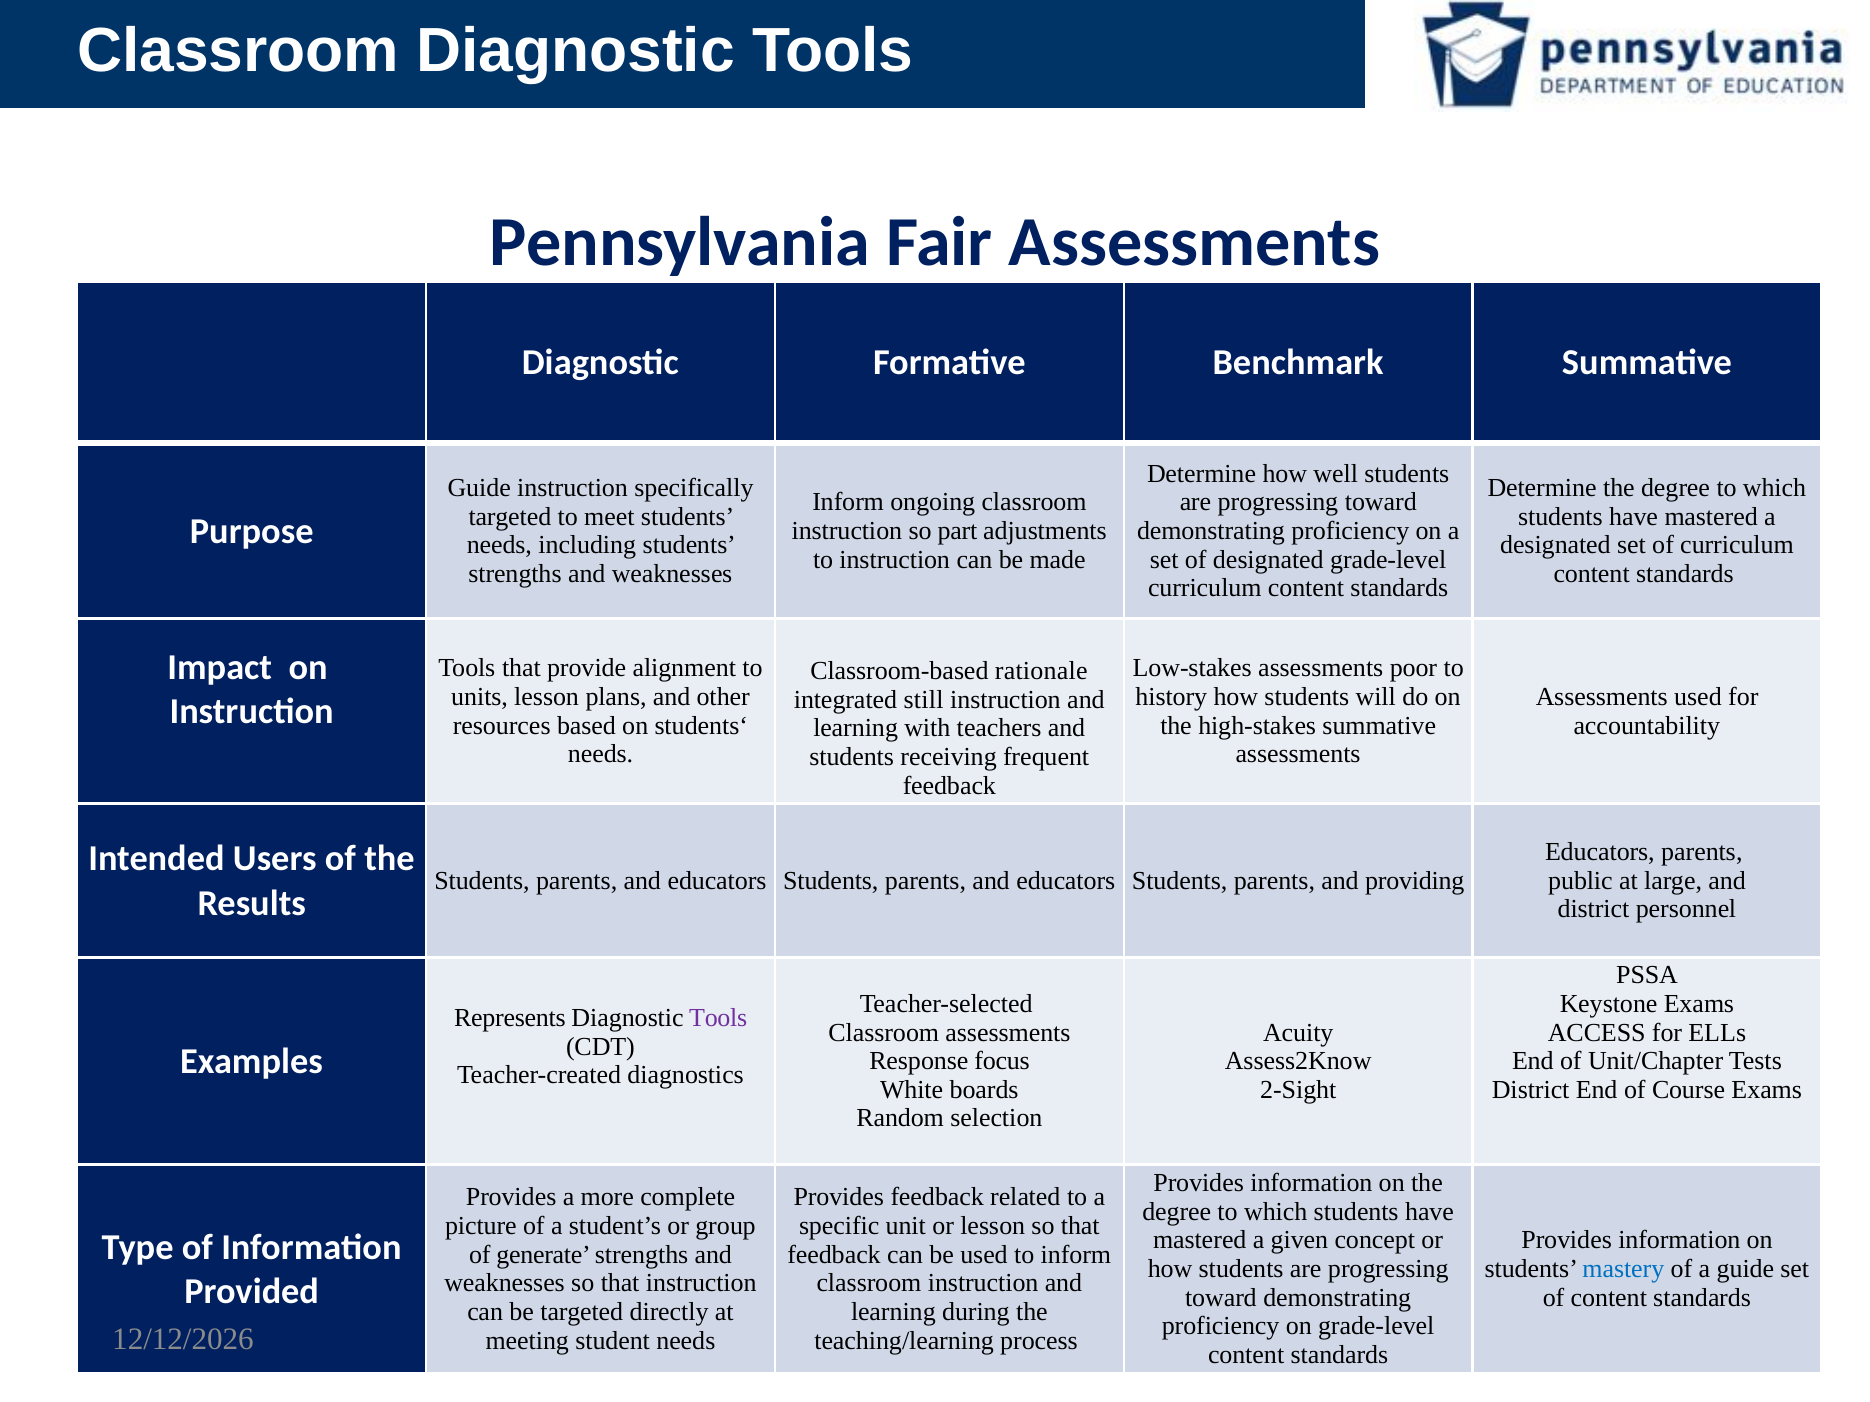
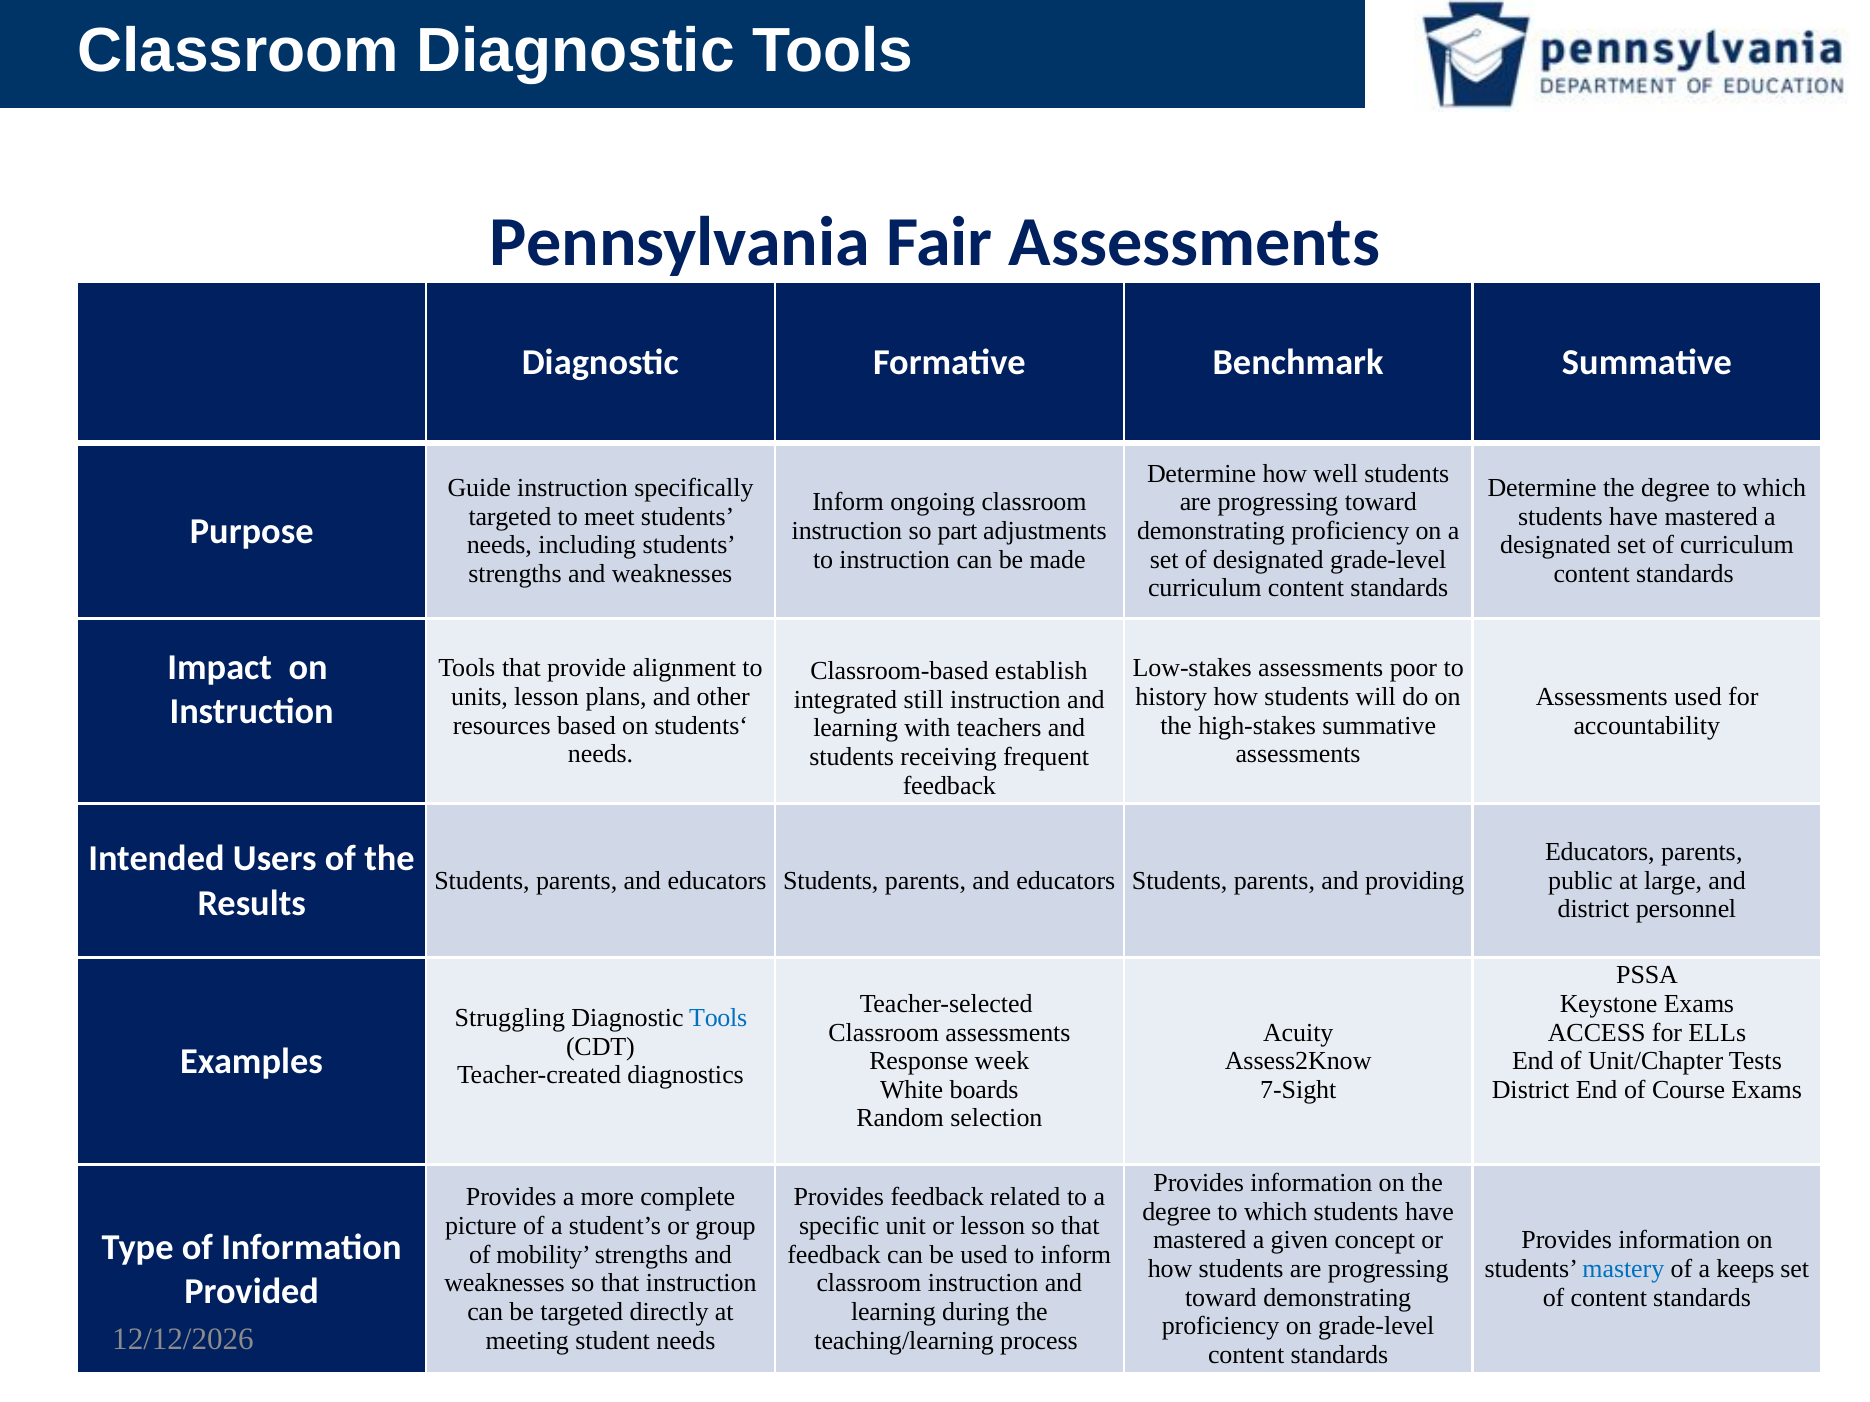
rationale: rationale -> establish (1041, 671)
Represents: Represents -> Struggling (510, 1019)
Tools colour: purple -> blue (718, 1019)
focus: focus -> week (1002, 1061)
2-Sight: 2-Sight -> 7-Sight (1298, 1090)
generate: generate -> mobility (544, 1255)
a guide: guide -> keeps (1746, 1269)
